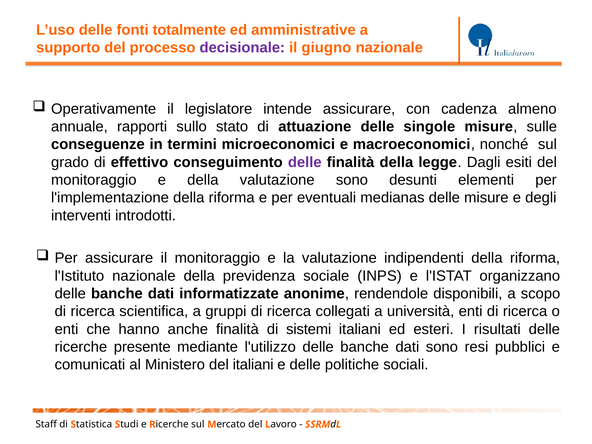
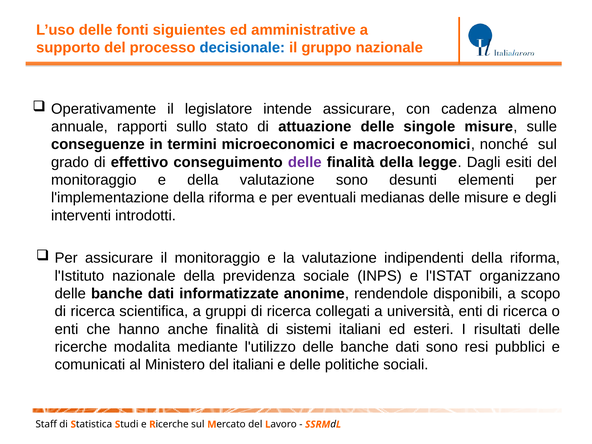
totalmente: totalmente -> siguientes (189, 30)
decisionale colour: purple -> blue (242, 48)
giugno: giugno -> gruppo (327, 48)
presente: presente -> modalita (142, 347)
